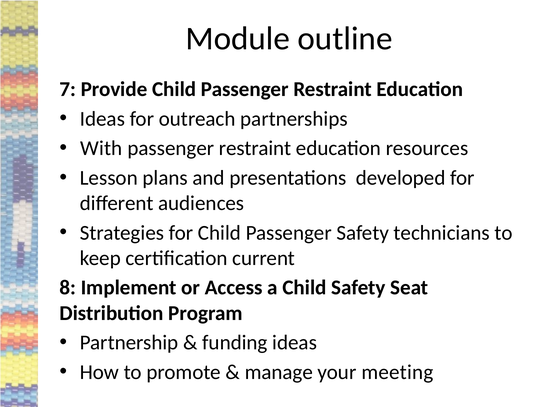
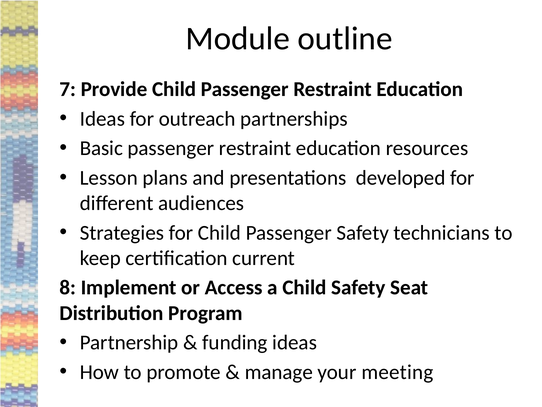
With: With -> Basic (101, 148)
